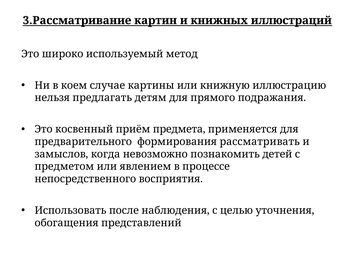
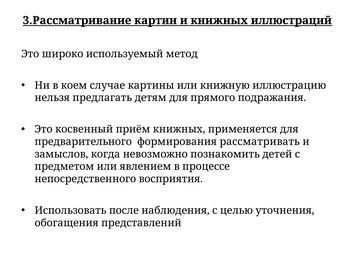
приём предмета: предмета -> книжных (179, 129)
